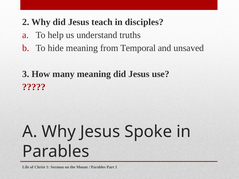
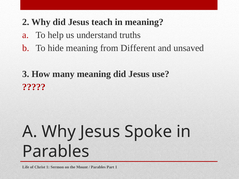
in disciples: disciples -> meaning (144, 22)
Temporal: Temporal -> Different (138, 48)
